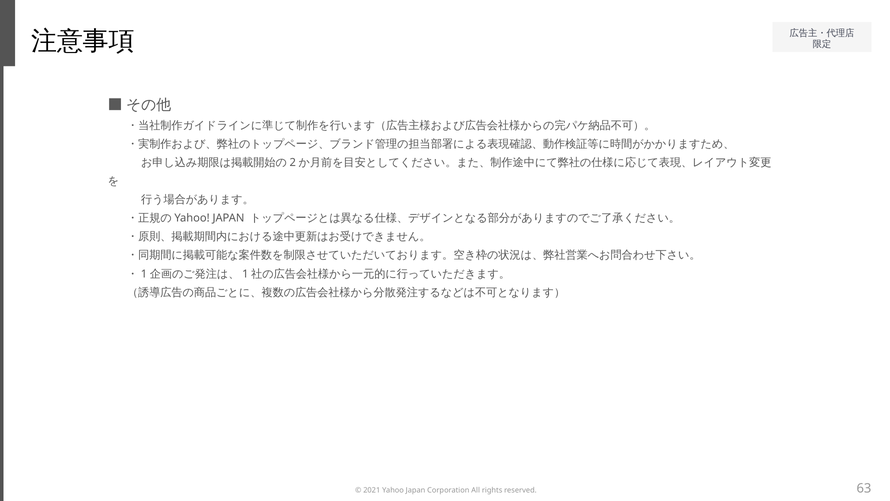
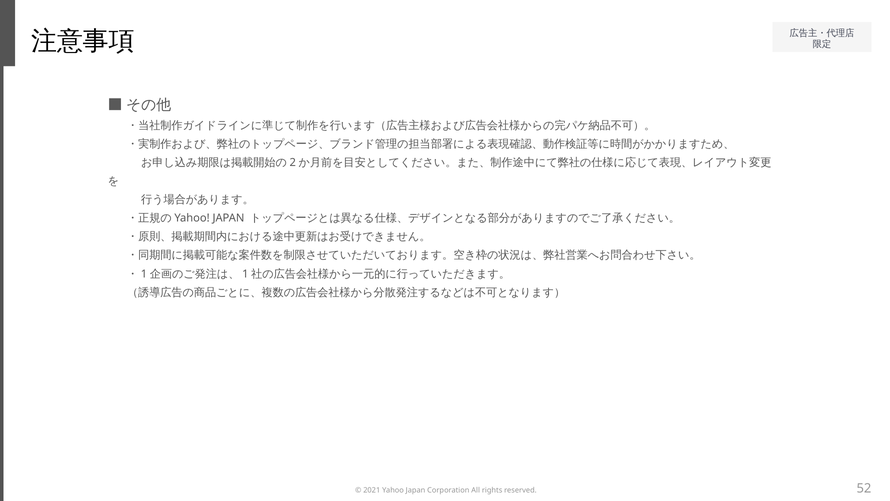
63: 63 -> 52 (864, 488)
